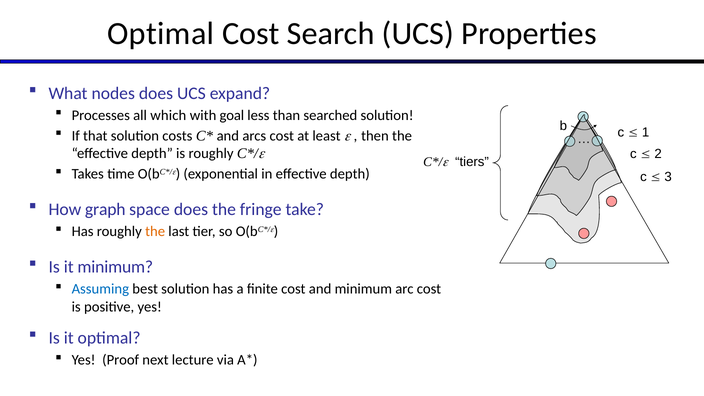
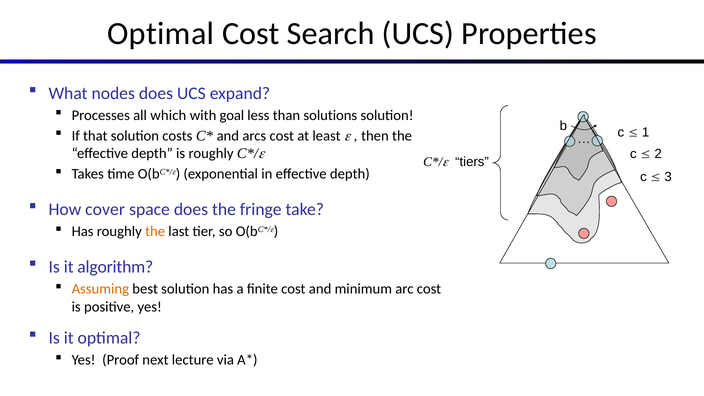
searched: searched -> solutions (330, 115)
graph: graph -> cover (105, 210)
it minimum: minimum -> algorithm (115, 267)
Assuming colour: blue -> orange (100, 289)
